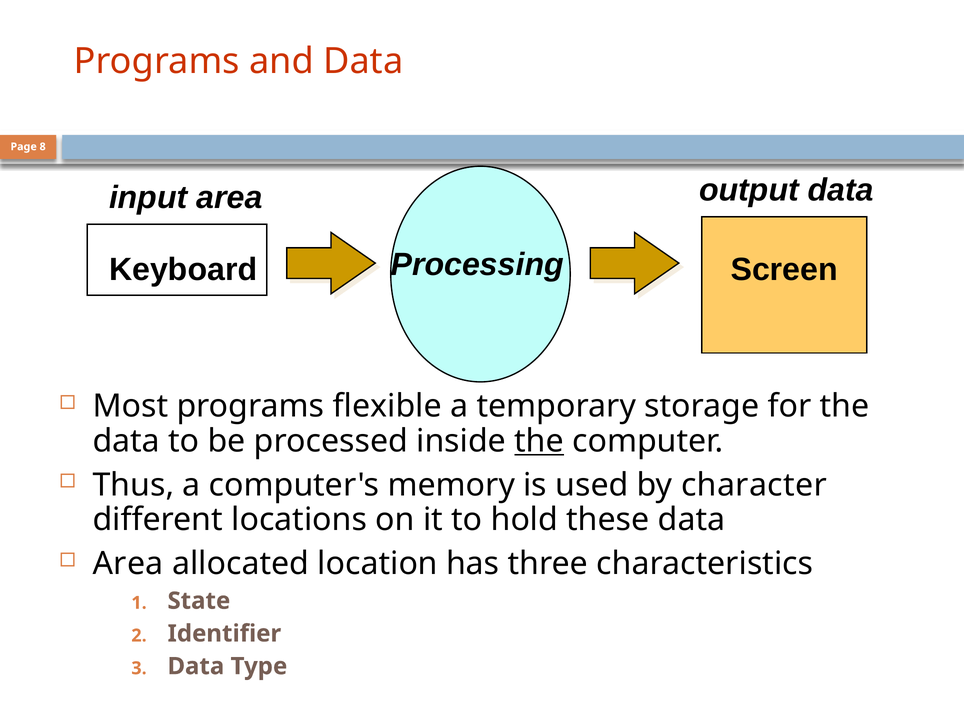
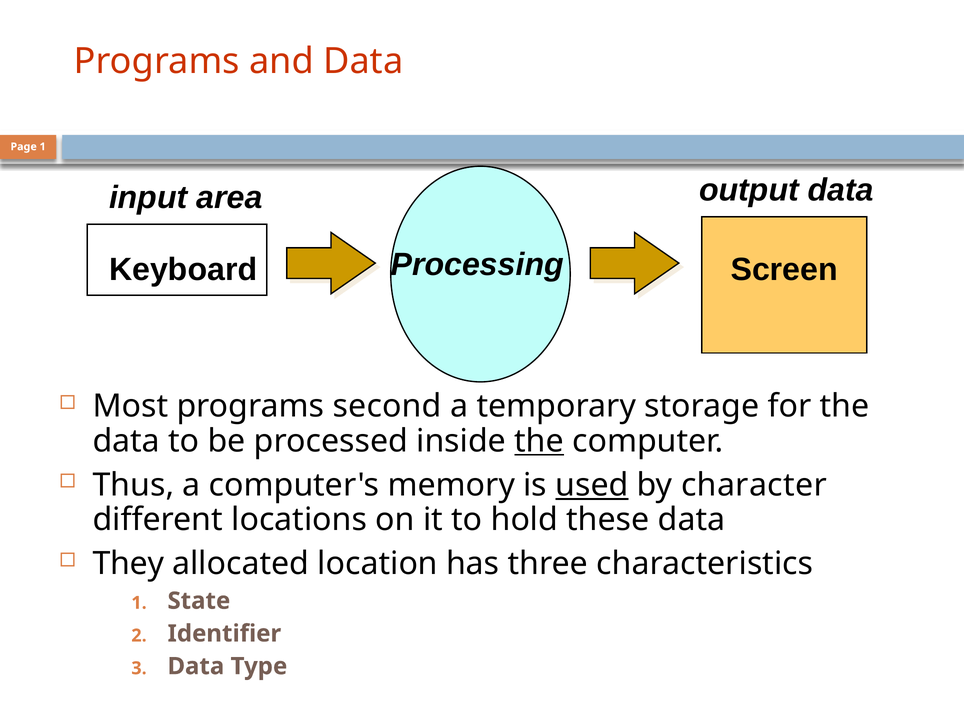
Page 8: 8 -> 1 (43, 147)
flexible: flexible -> second (387, 406)
used underline: none -> present (592, 485)
Area: Area -> They (128, 564)
